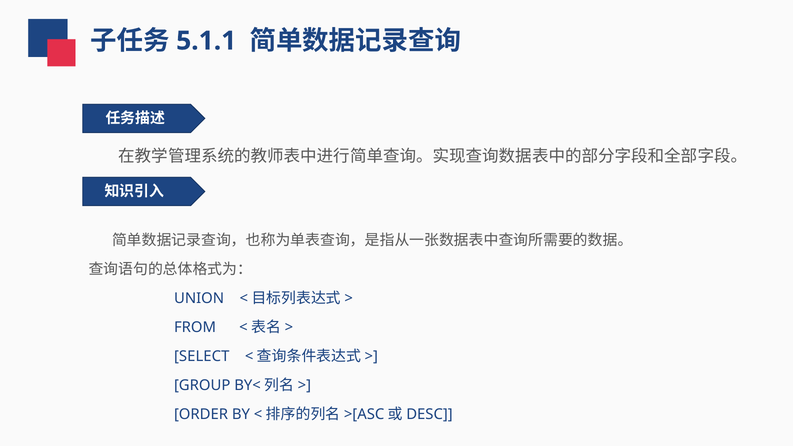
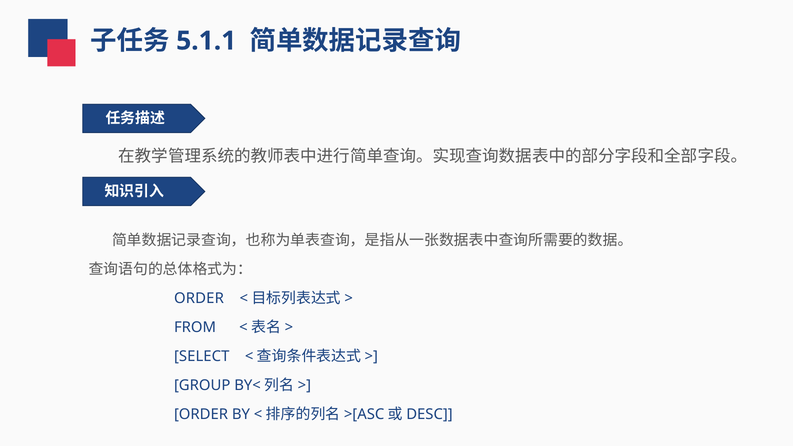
UNION: UNION -> ORDER (199, 298)
